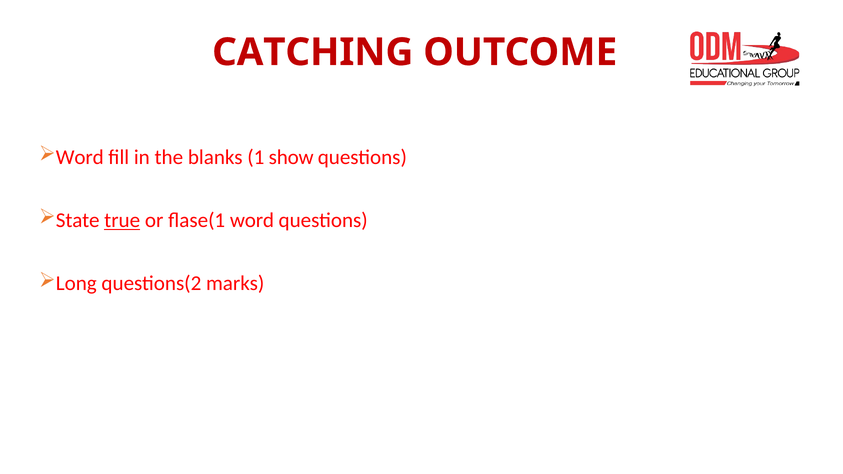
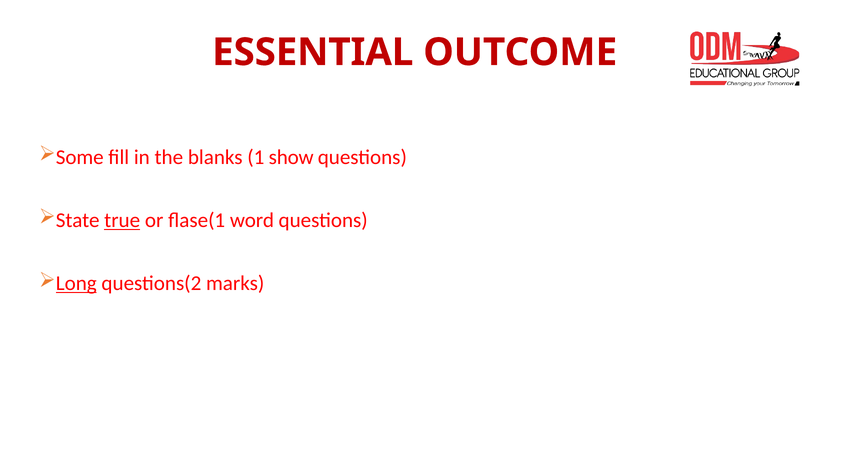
CATCHING: CATCHING -> ESSENTIAL (313, 52)
Word: Word -> Some (80, 157)
Long underline: none -> present (76, 284)
